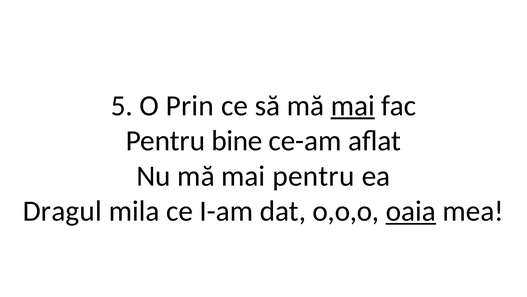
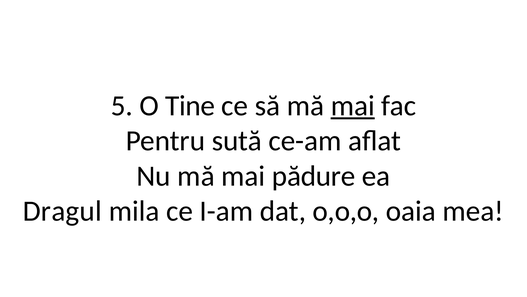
Prin: Prin -> Tine (190, 105)
bine: bine -> sută (237, 141)
mai pentru: pentru -> pădure (314, 176)
oaia underline: present -> none (411, 211)
